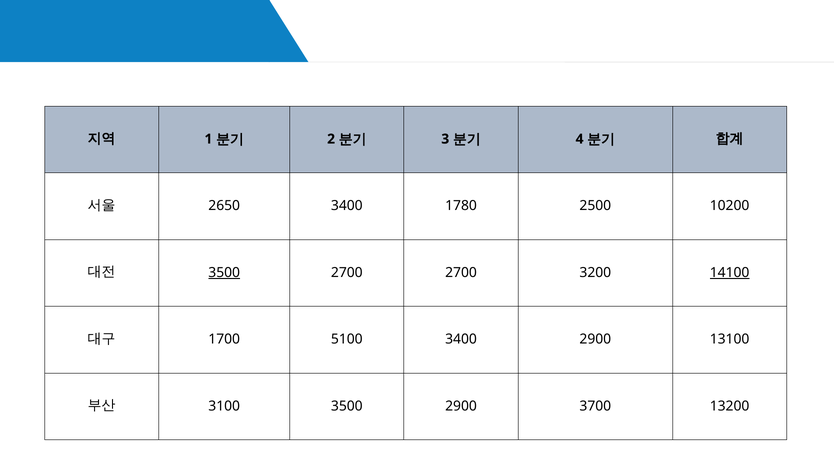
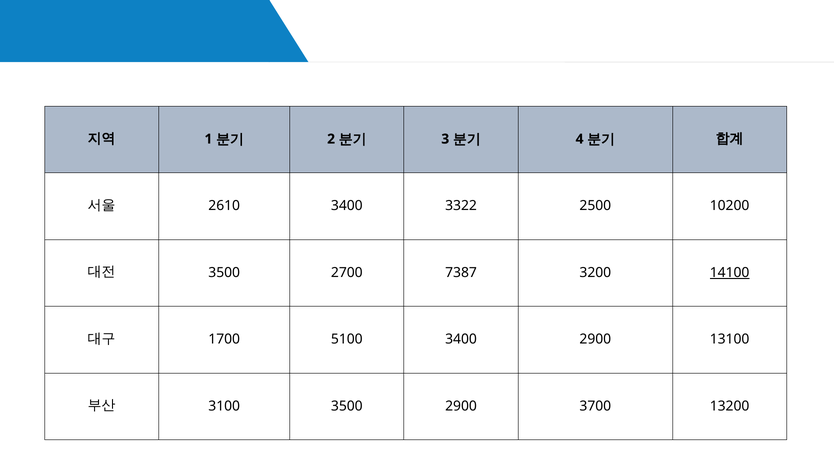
2650: 2650 -> 2610 (224, 206)
1780: 1780 -> 3322 (461, 206)
3500 underline: present -> none (224, 273)
2700 2700: 2700 -> 7387 (461, 273)
